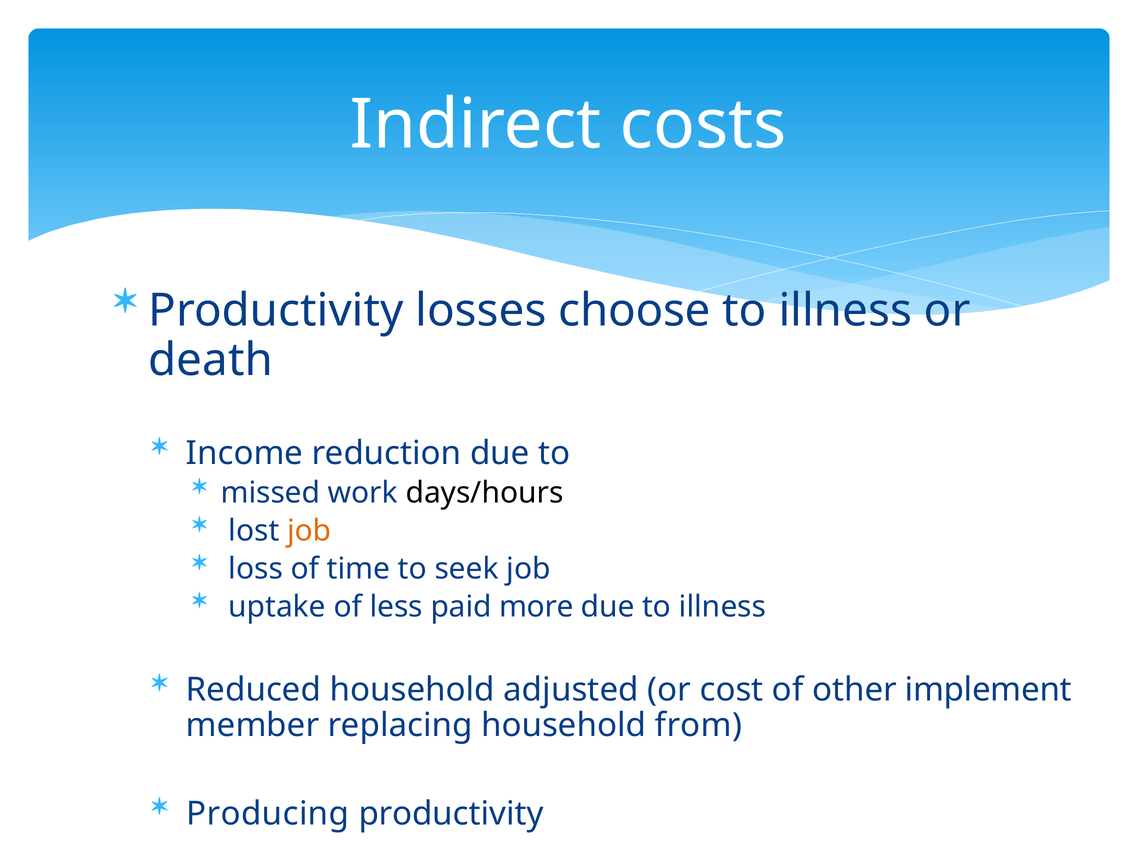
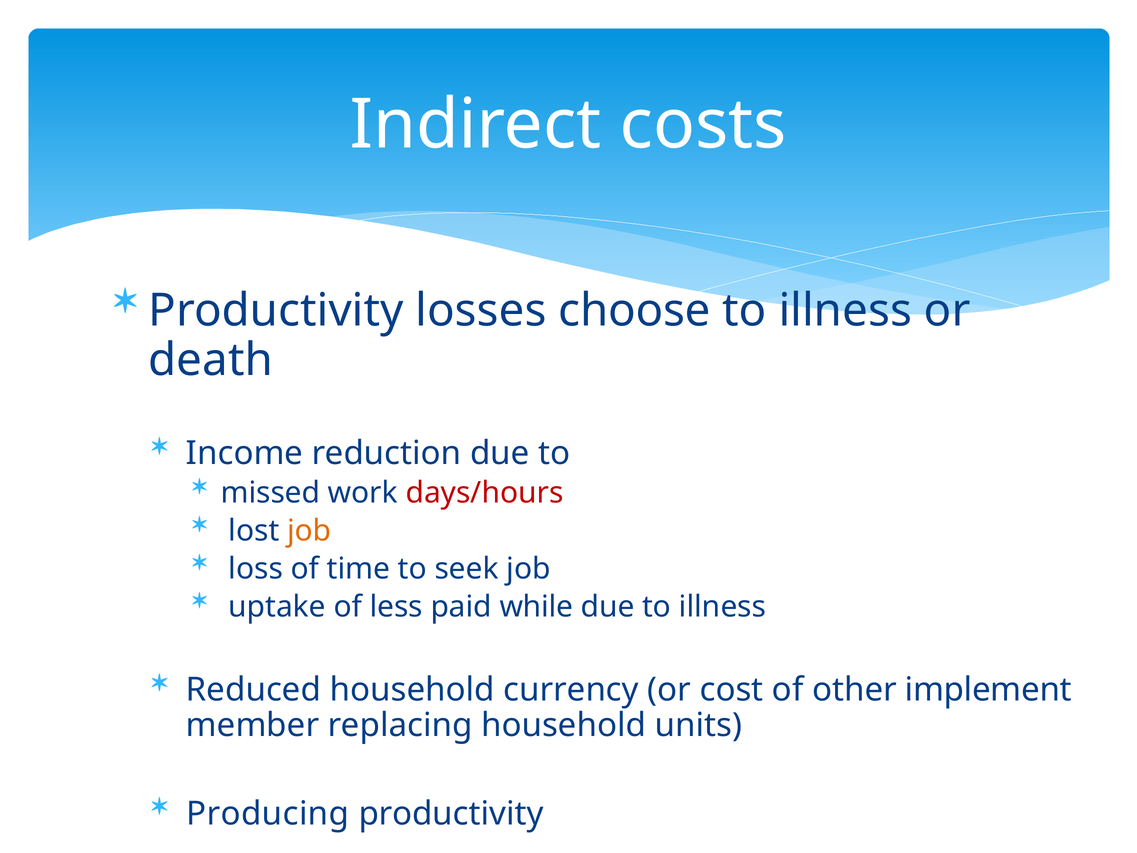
days/hours colour: black -> red (485, 493)
more: more -> while (536, 607)
adjusted: adjusted -> currency (571, 690)
from: from -> units (699, 725)
